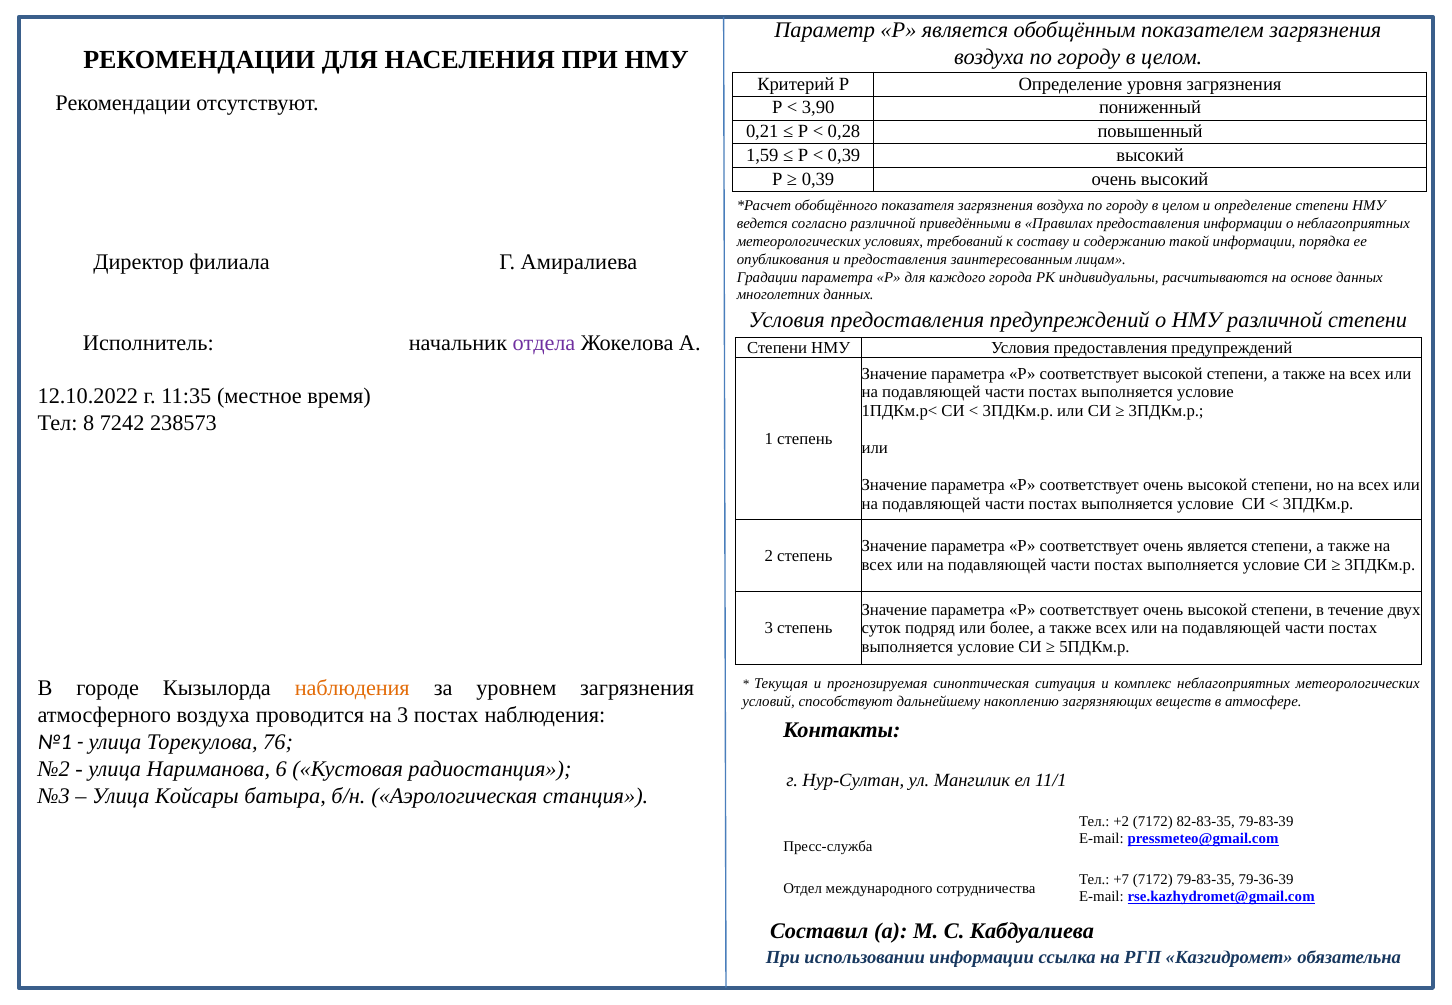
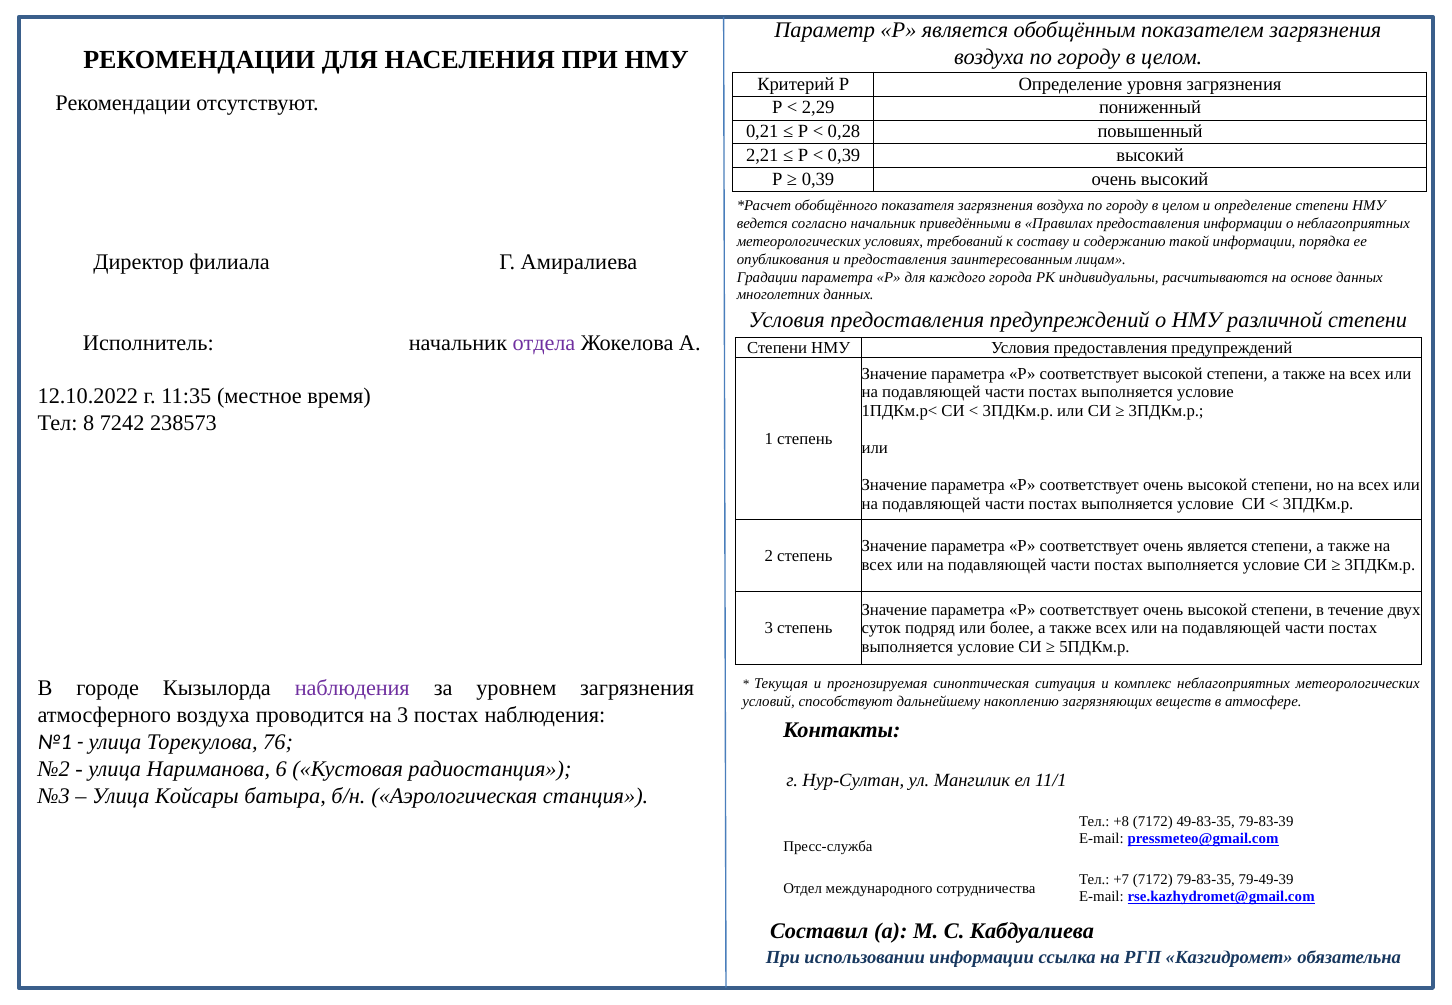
3,90: 3,90 -> 2,29 (818, 108)
1,59: 1,59 -> 2,21 (762, 156)
согласно различной: различной -> начальник (883, 224)
наблюдения colour: orange -> purple (352, 689)
+2: +2 -> +8 (1121, 822)
82-83-35: 82-83-35 -> 49-83-35 (1206, 822)
79-36-39: 79-36-39 -> 79-49-39 (1266, 880)
